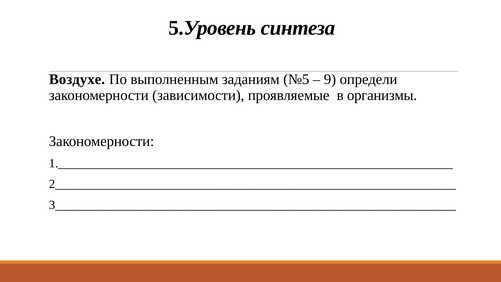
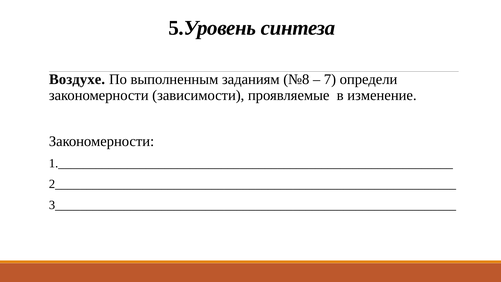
№5: №5 -> №8 (296, 79)
9: 9 -> 7 (330, 79)
организмы: организмы -> изменение (382, 95)
